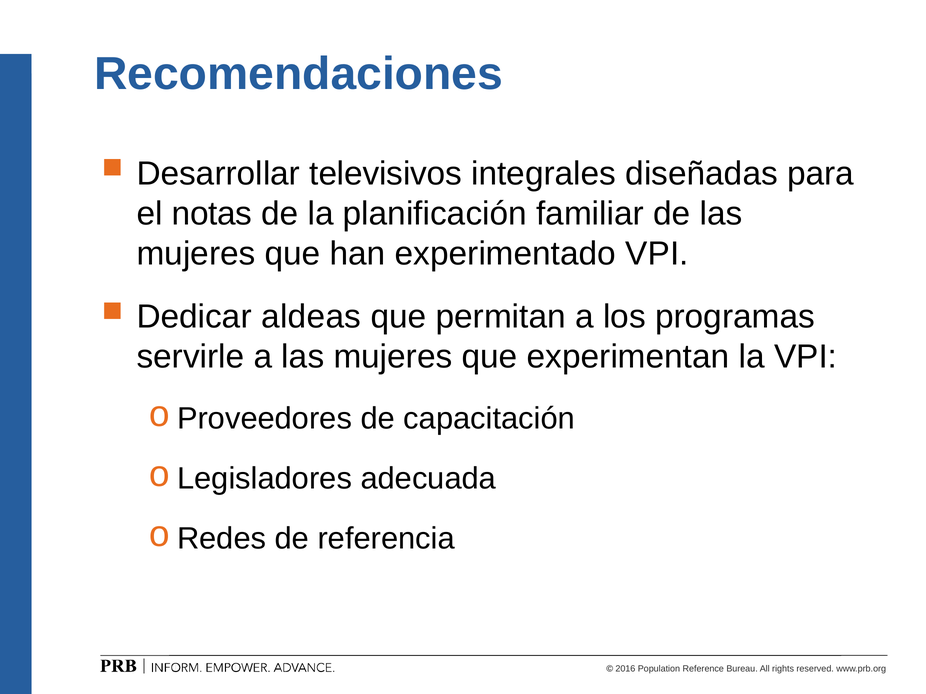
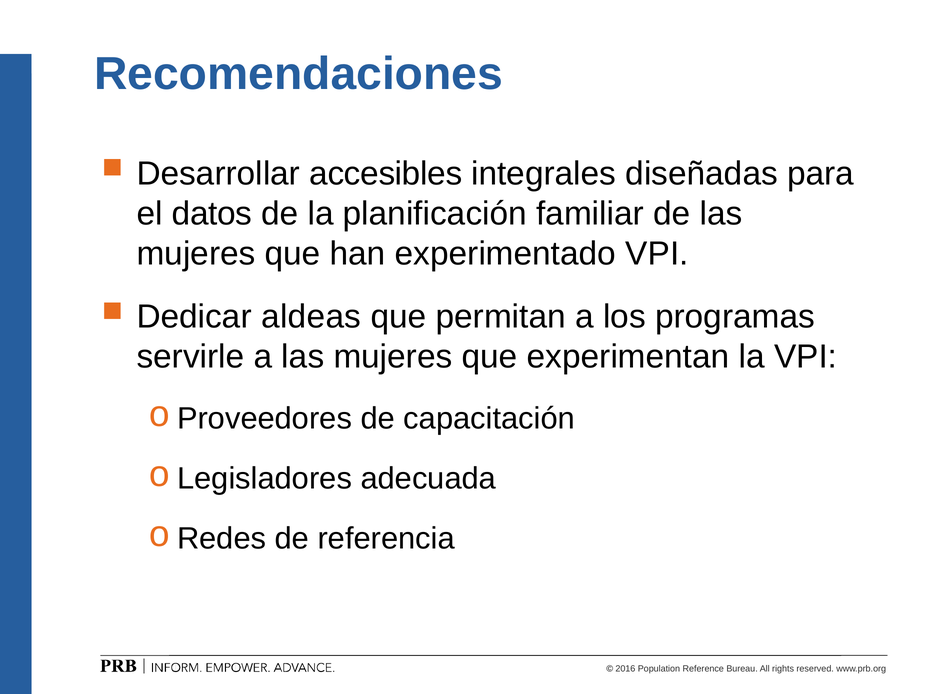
televisivos: televisivos -> accesibles (386, 174)
notas: notas -> datos (212, 214)
